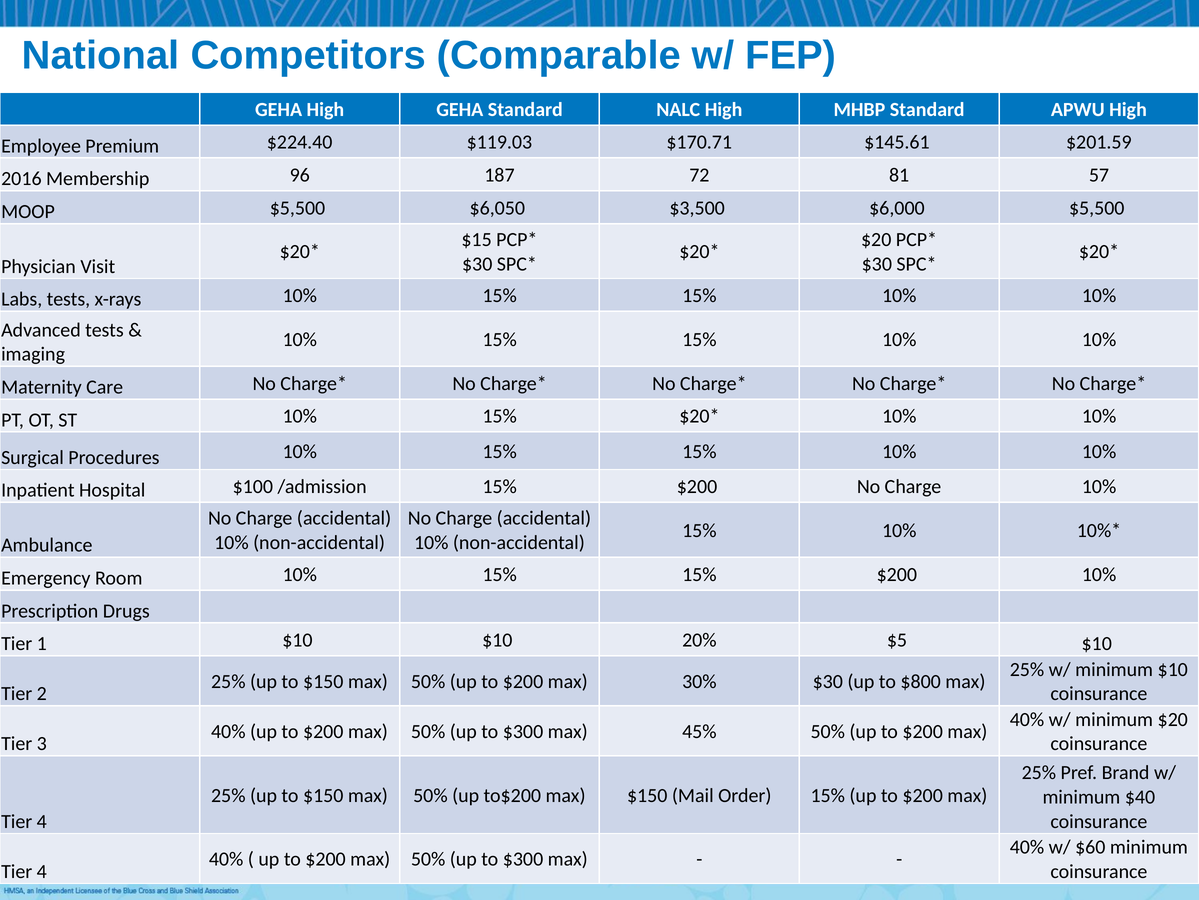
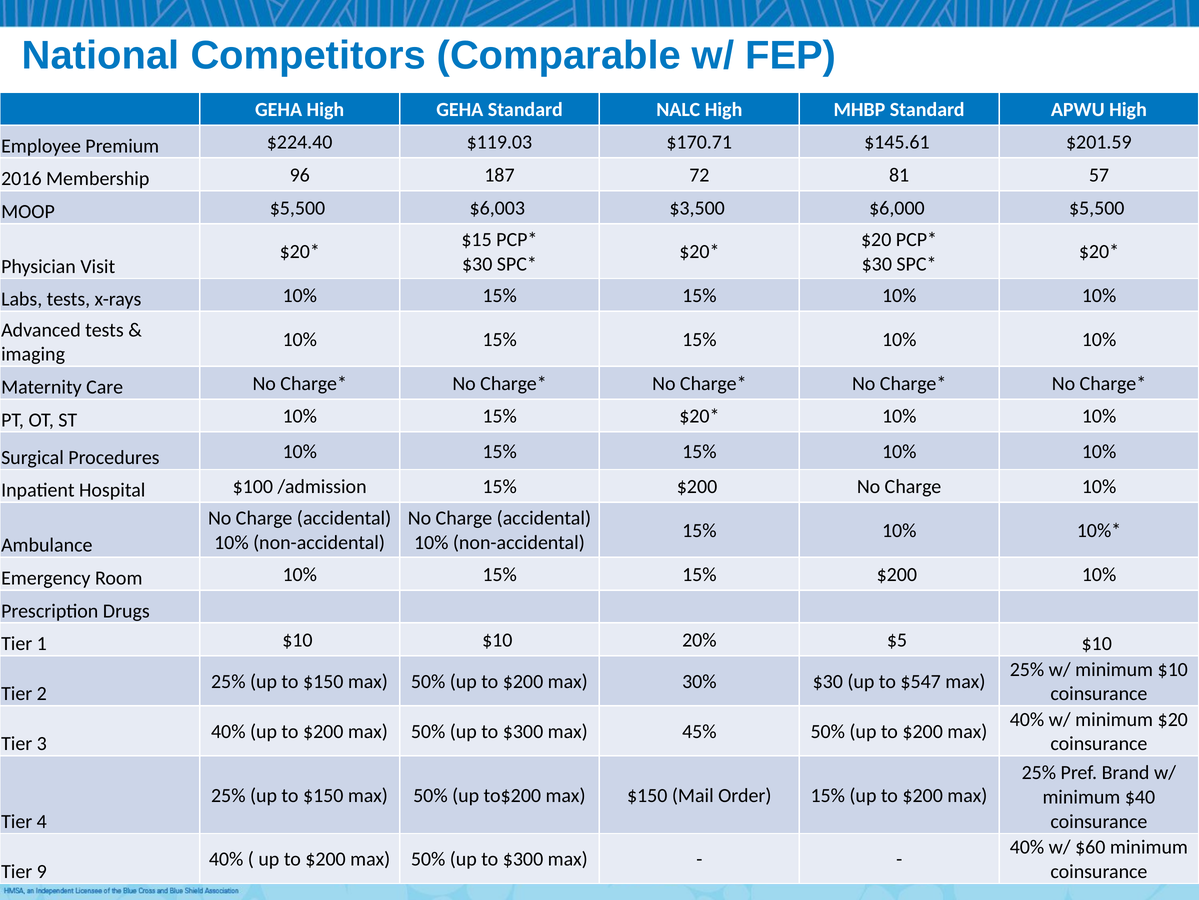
$6,050: $6,050 -> $6,003 (497, 208)
$800: $800 -> $547 (921, 681)
4: 4 -> 9 (42, 871)
